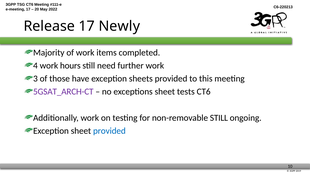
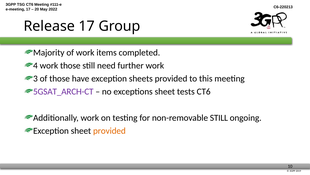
Newly: Newly -> Group (119, 26)
work hours: hours -> those (70, 65)
provided colour: blue -> orange (109, 130)
